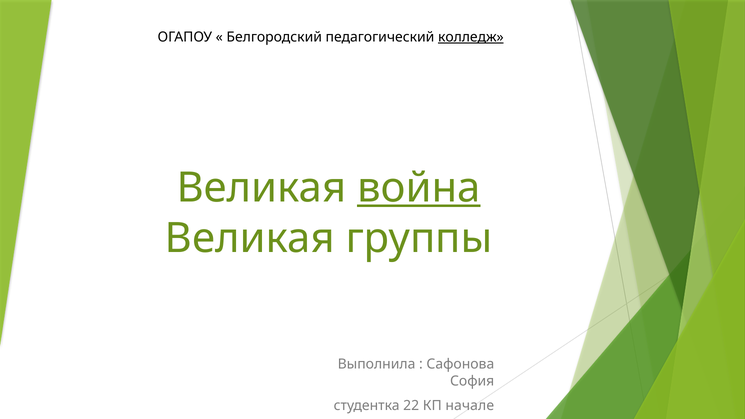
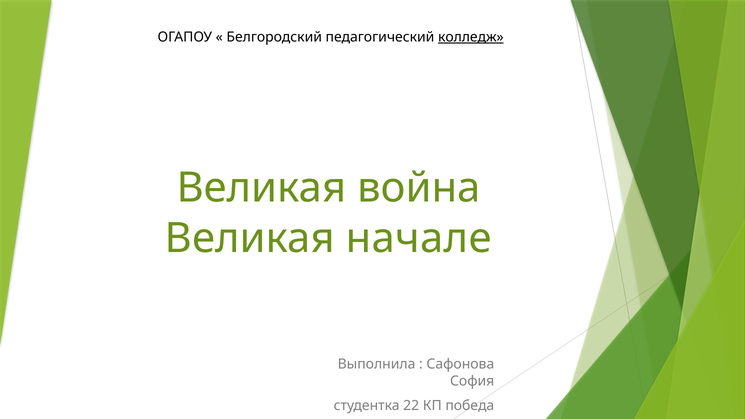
война underline: present -> none (419, 188)
группы: группы -> начале (419, 238)
начале: начале -> победа (470, 405)
